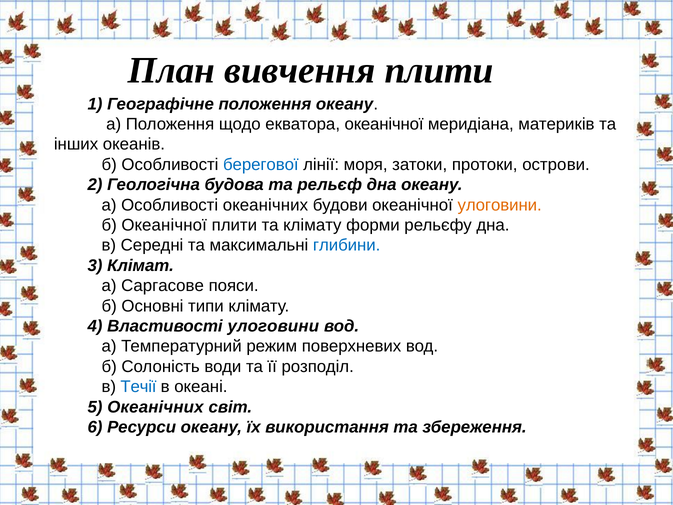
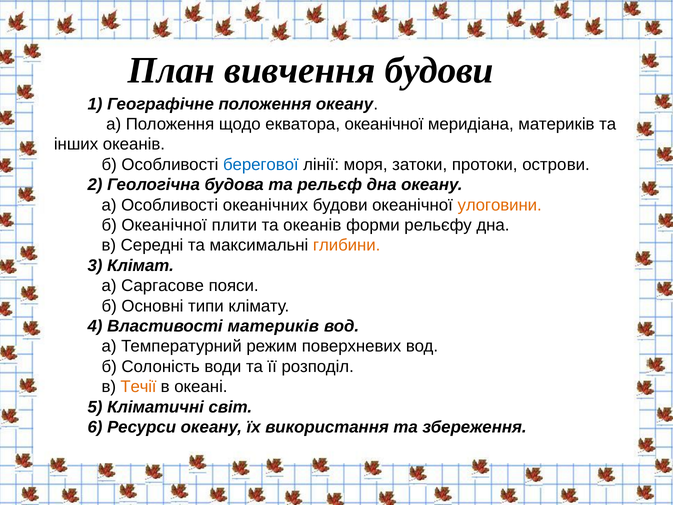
вивчення плити: плити -> будови (439, 70)
та клімату: клімату -> океанів (312, 225)
глибини colour: blue -> orange (347, 245)
Властивості улоговини: улоговини -> материків (273, 326)
Течії colour: blue -> orange (138, 387)
5 Океанічних: Океанічних -> Кліматичні (156, 407)
